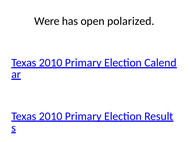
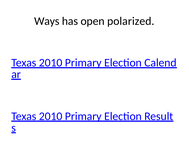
Were: Were -> Ways (47, 21)
